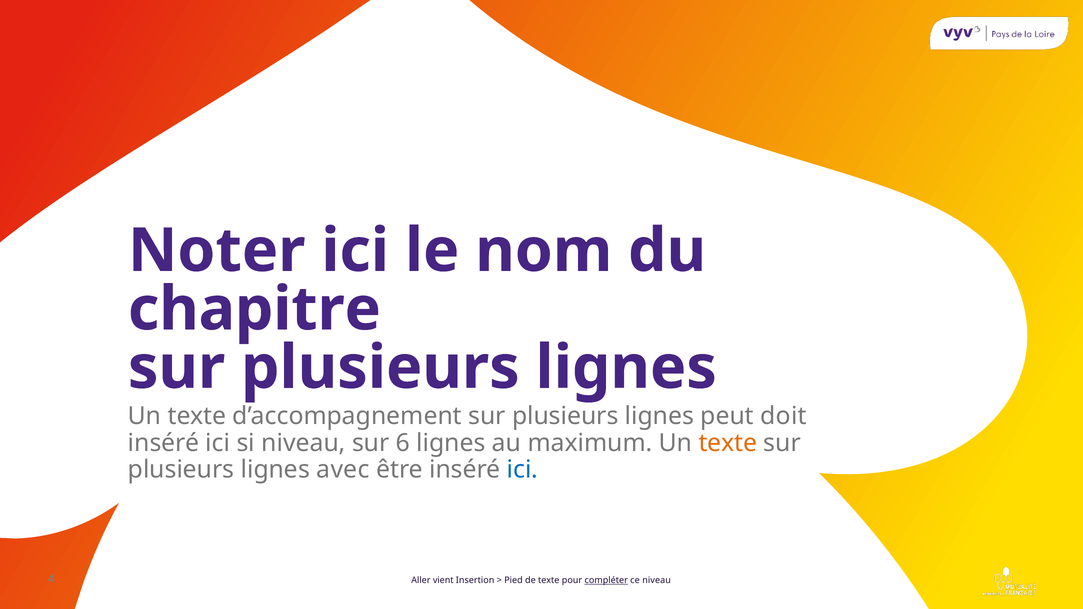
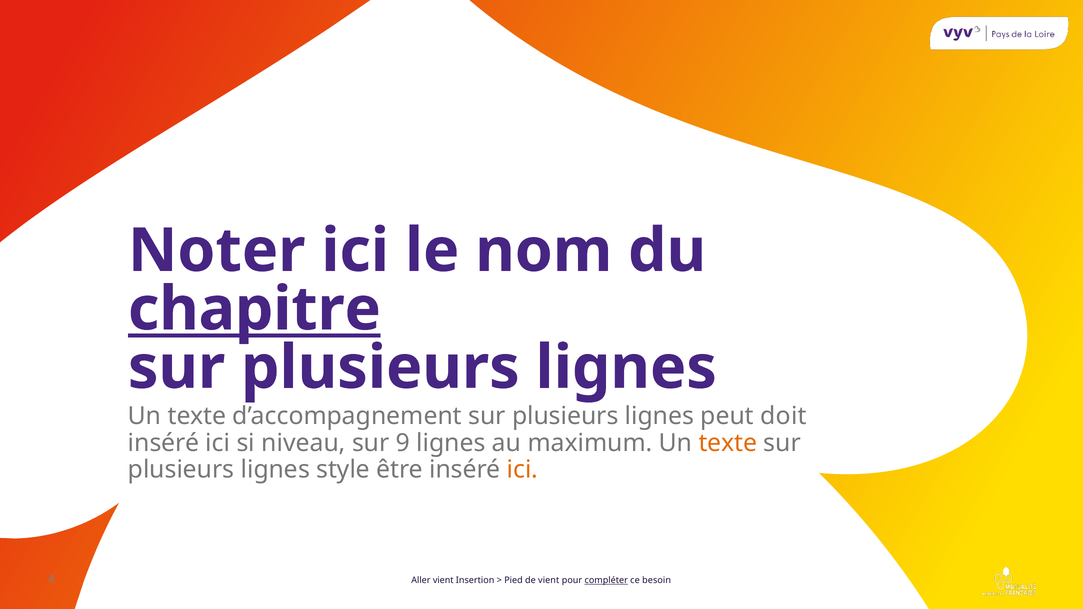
chapitre underline: none -> present (254, 309)
6: 6 -> 9 (403, 443)
avec: avec -> style (343, 470)
ici colour: blue -> orange (522, 470)
de texte: texte -> vient (549, 581)
ce niveau: niveau -> besoin (657, 581)
